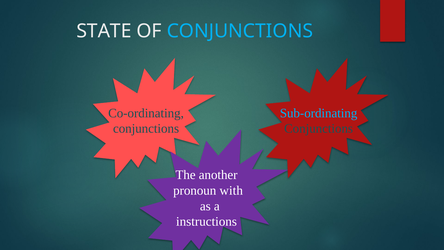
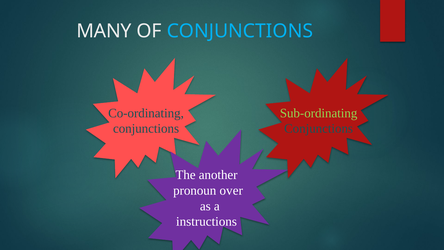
STATE: STATE -> MANY (104, 31)
Sub-ordinating colour: light blue -> light green (319, 113)
with: with -> over (231, 190)
